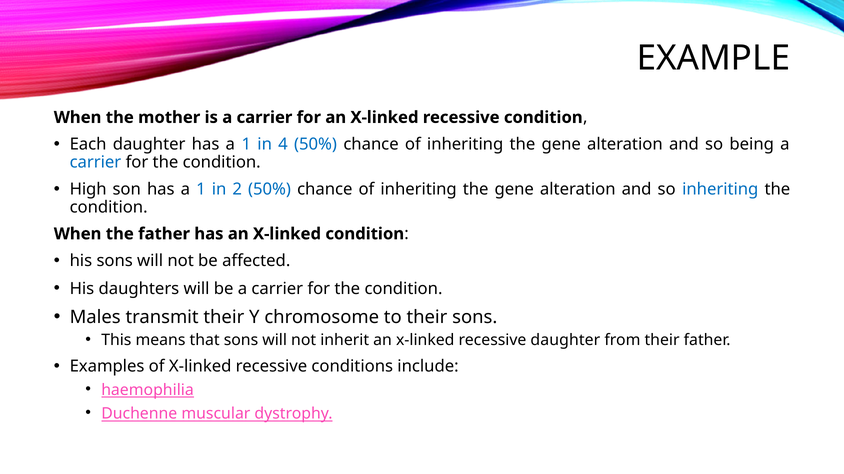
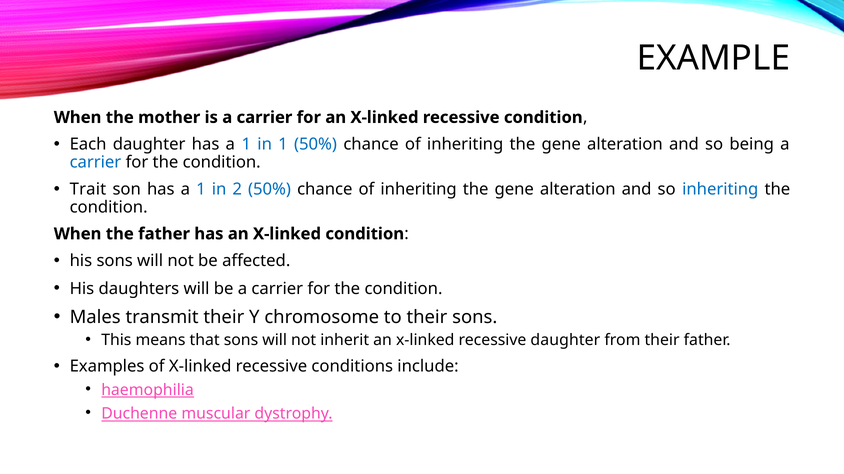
in 4: 4 -> 1 (283, 144)
High: High -> Trait (88, 189)
